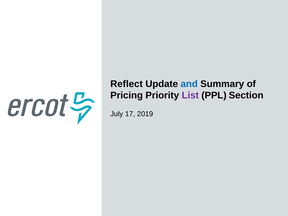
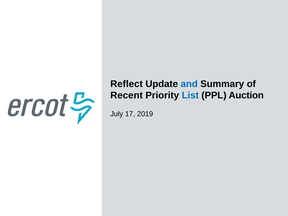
Pricing: Pricing -> Recent (127, 95)
List colour: purple -> blue (190, 95)
Section: Section -> Auction (246, 95)
